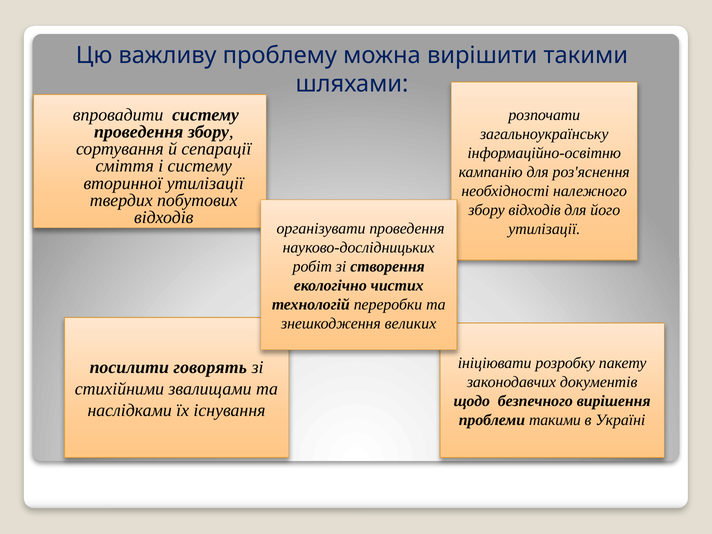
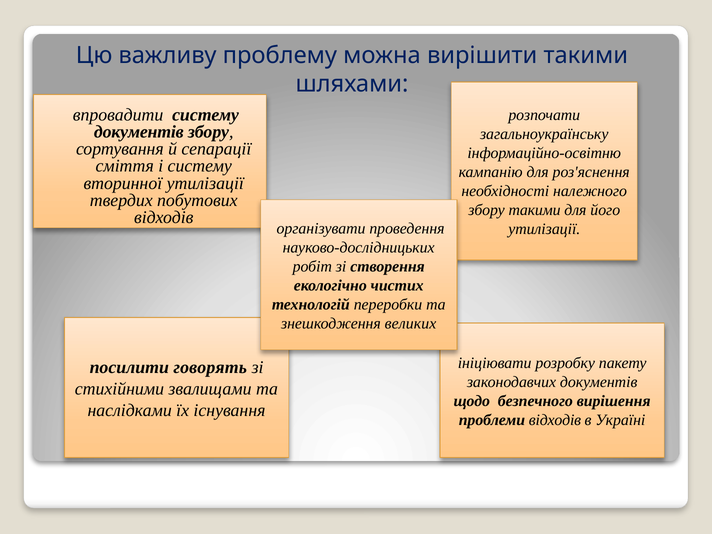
проведення: проведення -> документів (139, 132)
збору відходів: відходів -> такими (535, 210)
проблеми такими: такими -> відходів (555, 420)
